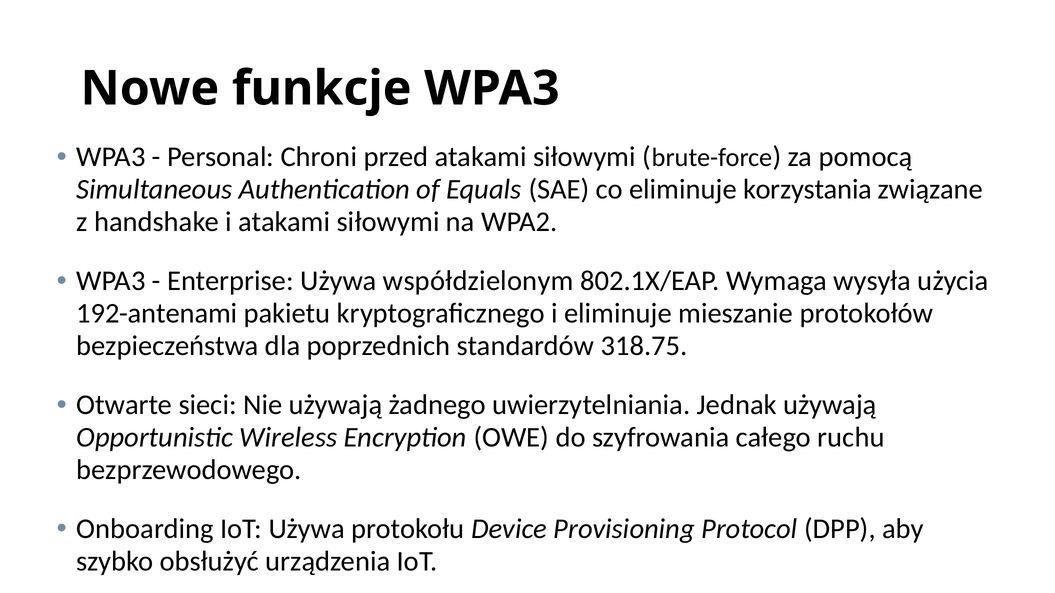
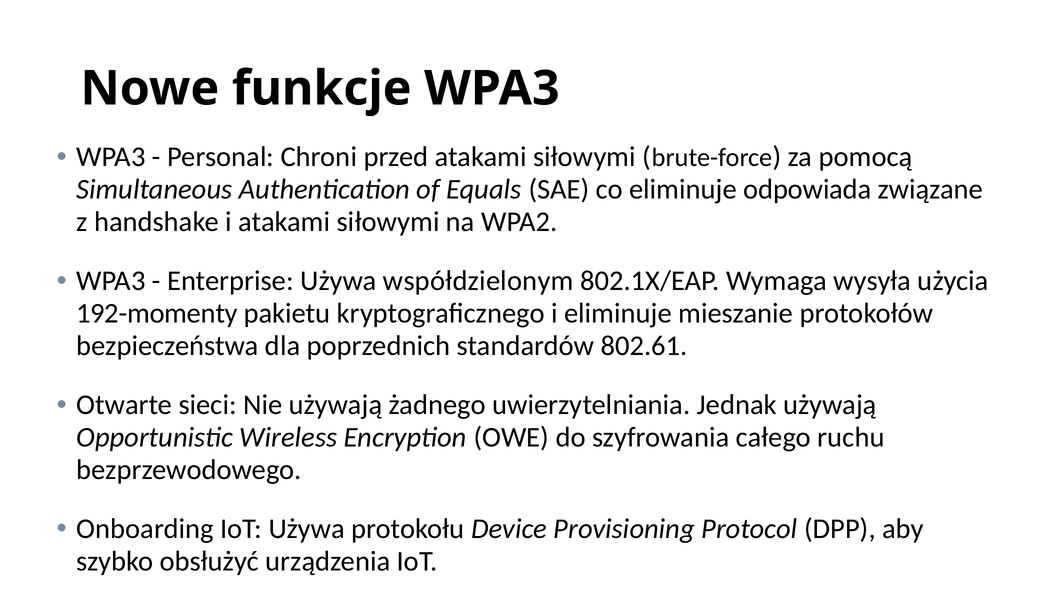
korzystania: korzystania -> odpowiada (807, 190)
192-antenami: 192-antenami -> 192-momenty (157, 314)
318.75: 318.75 -> 802.61 (644, 346)
